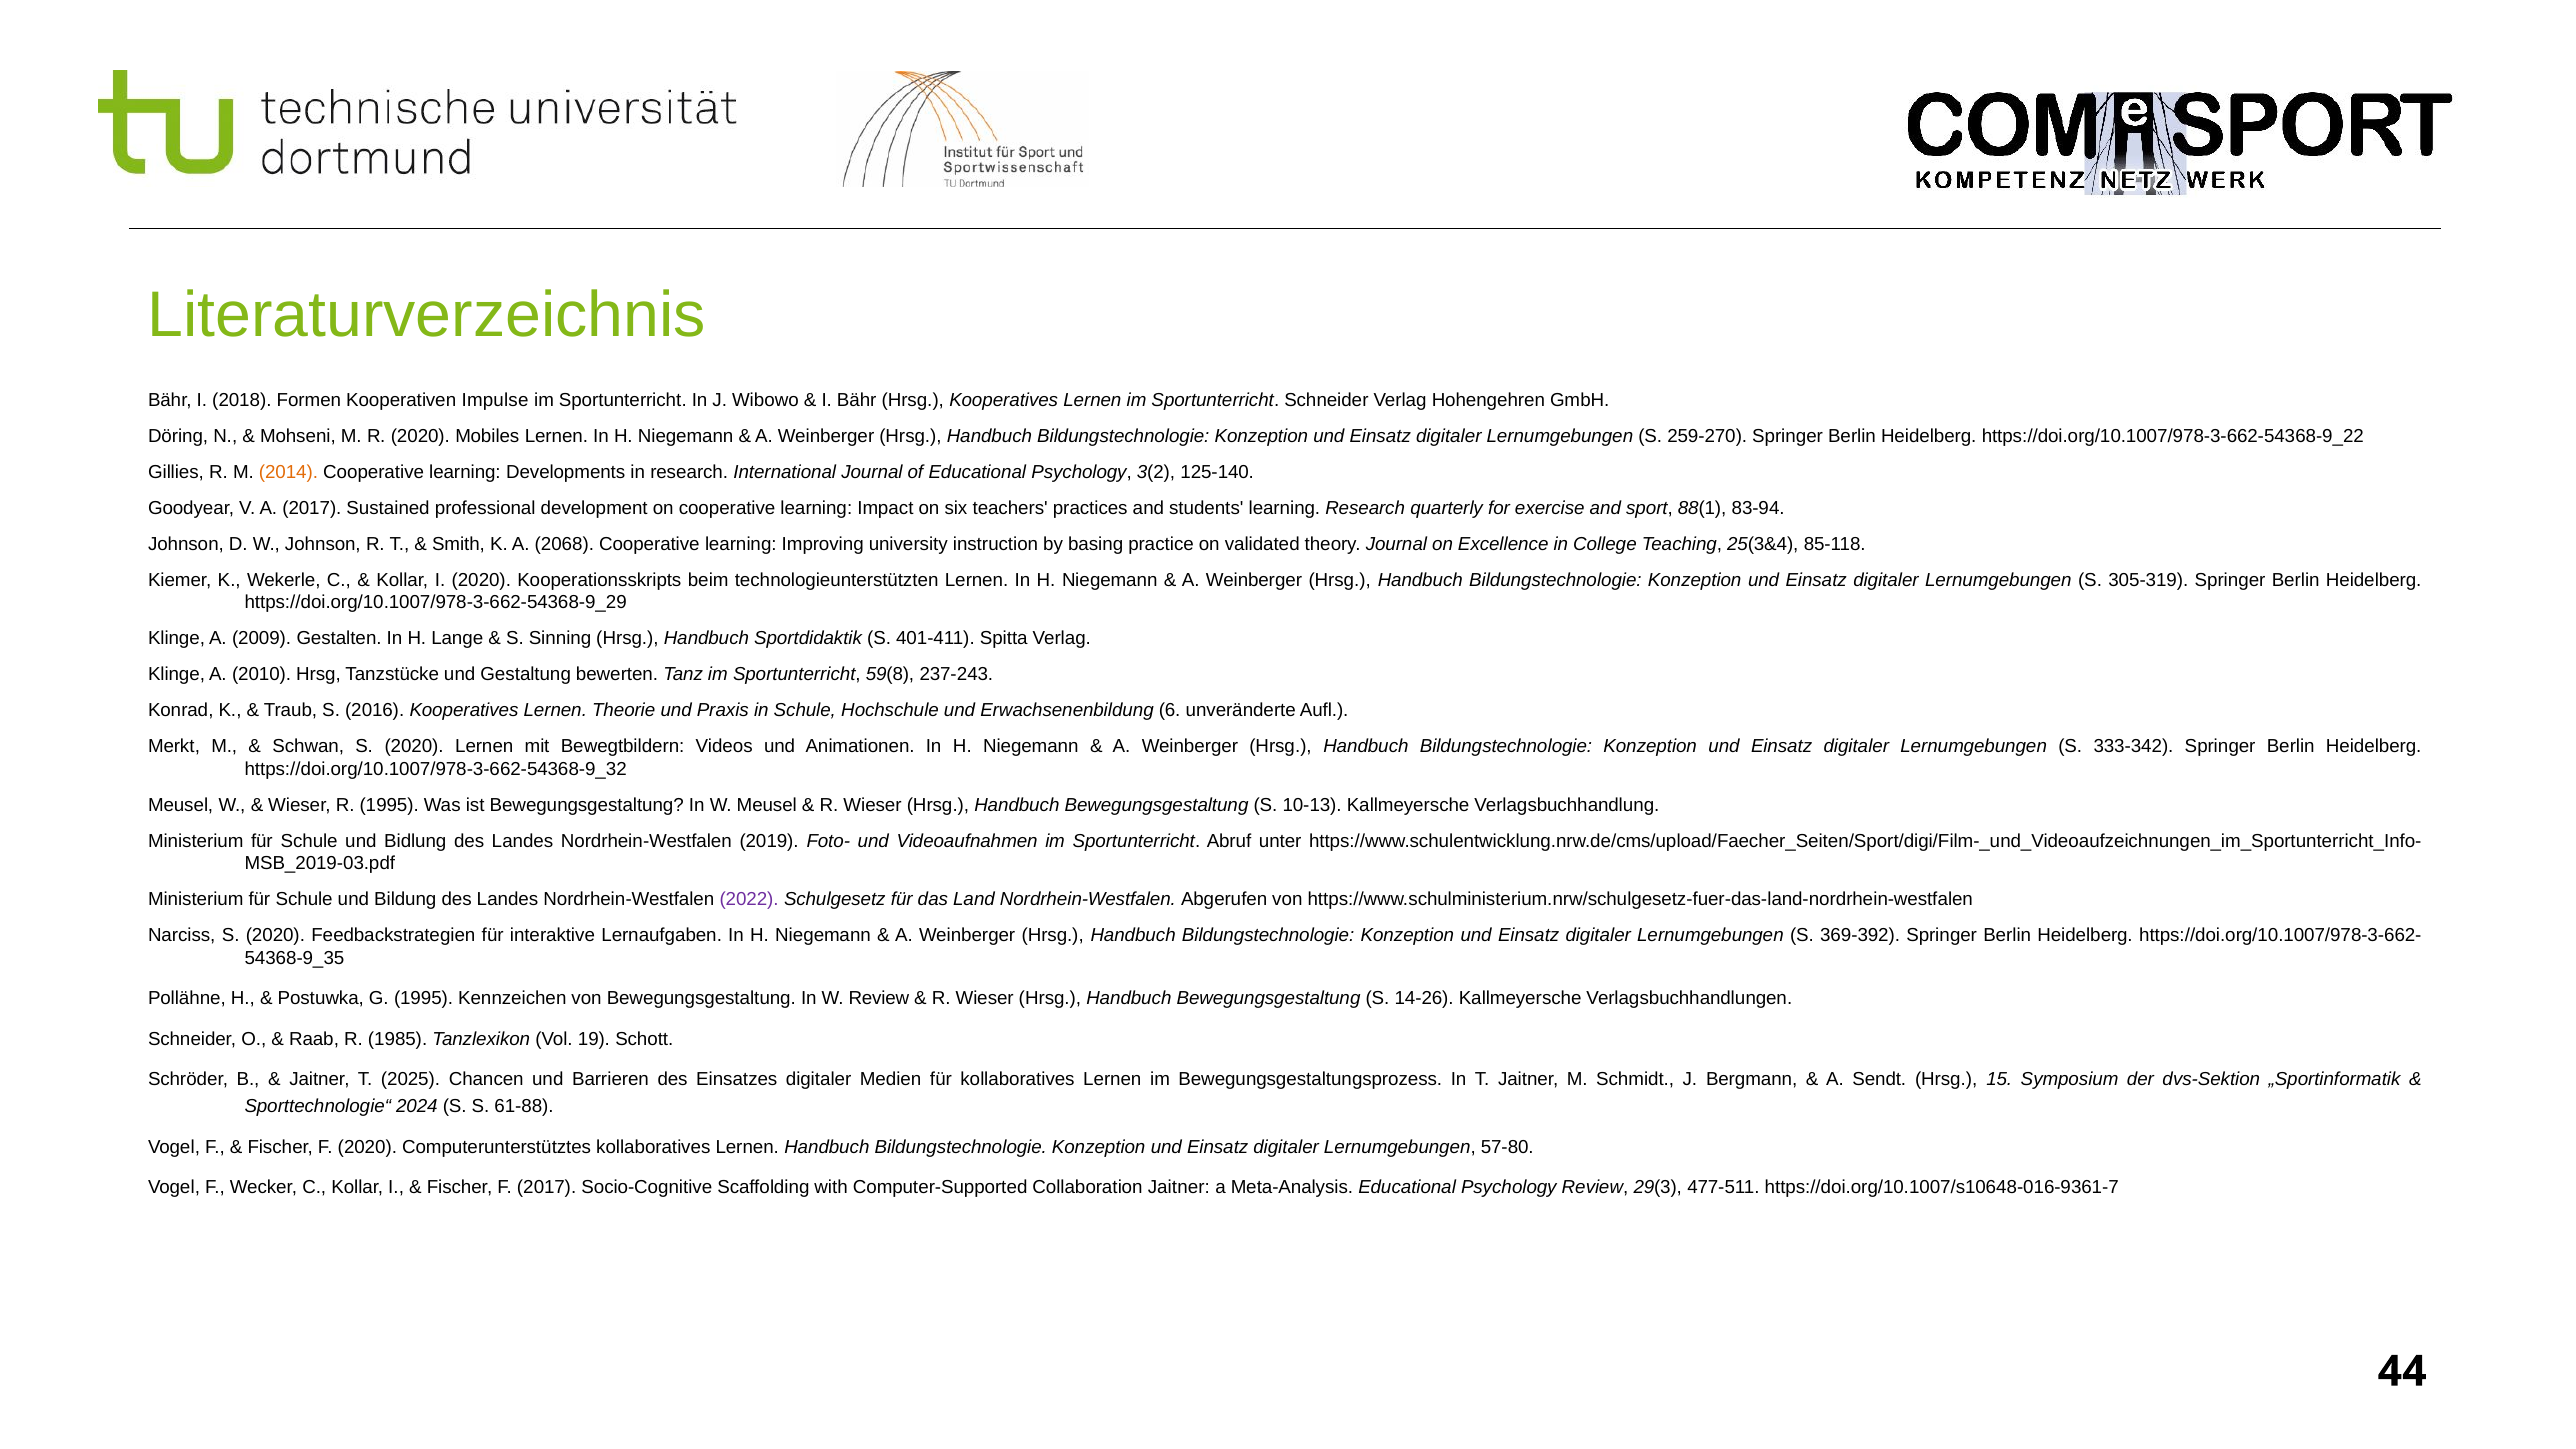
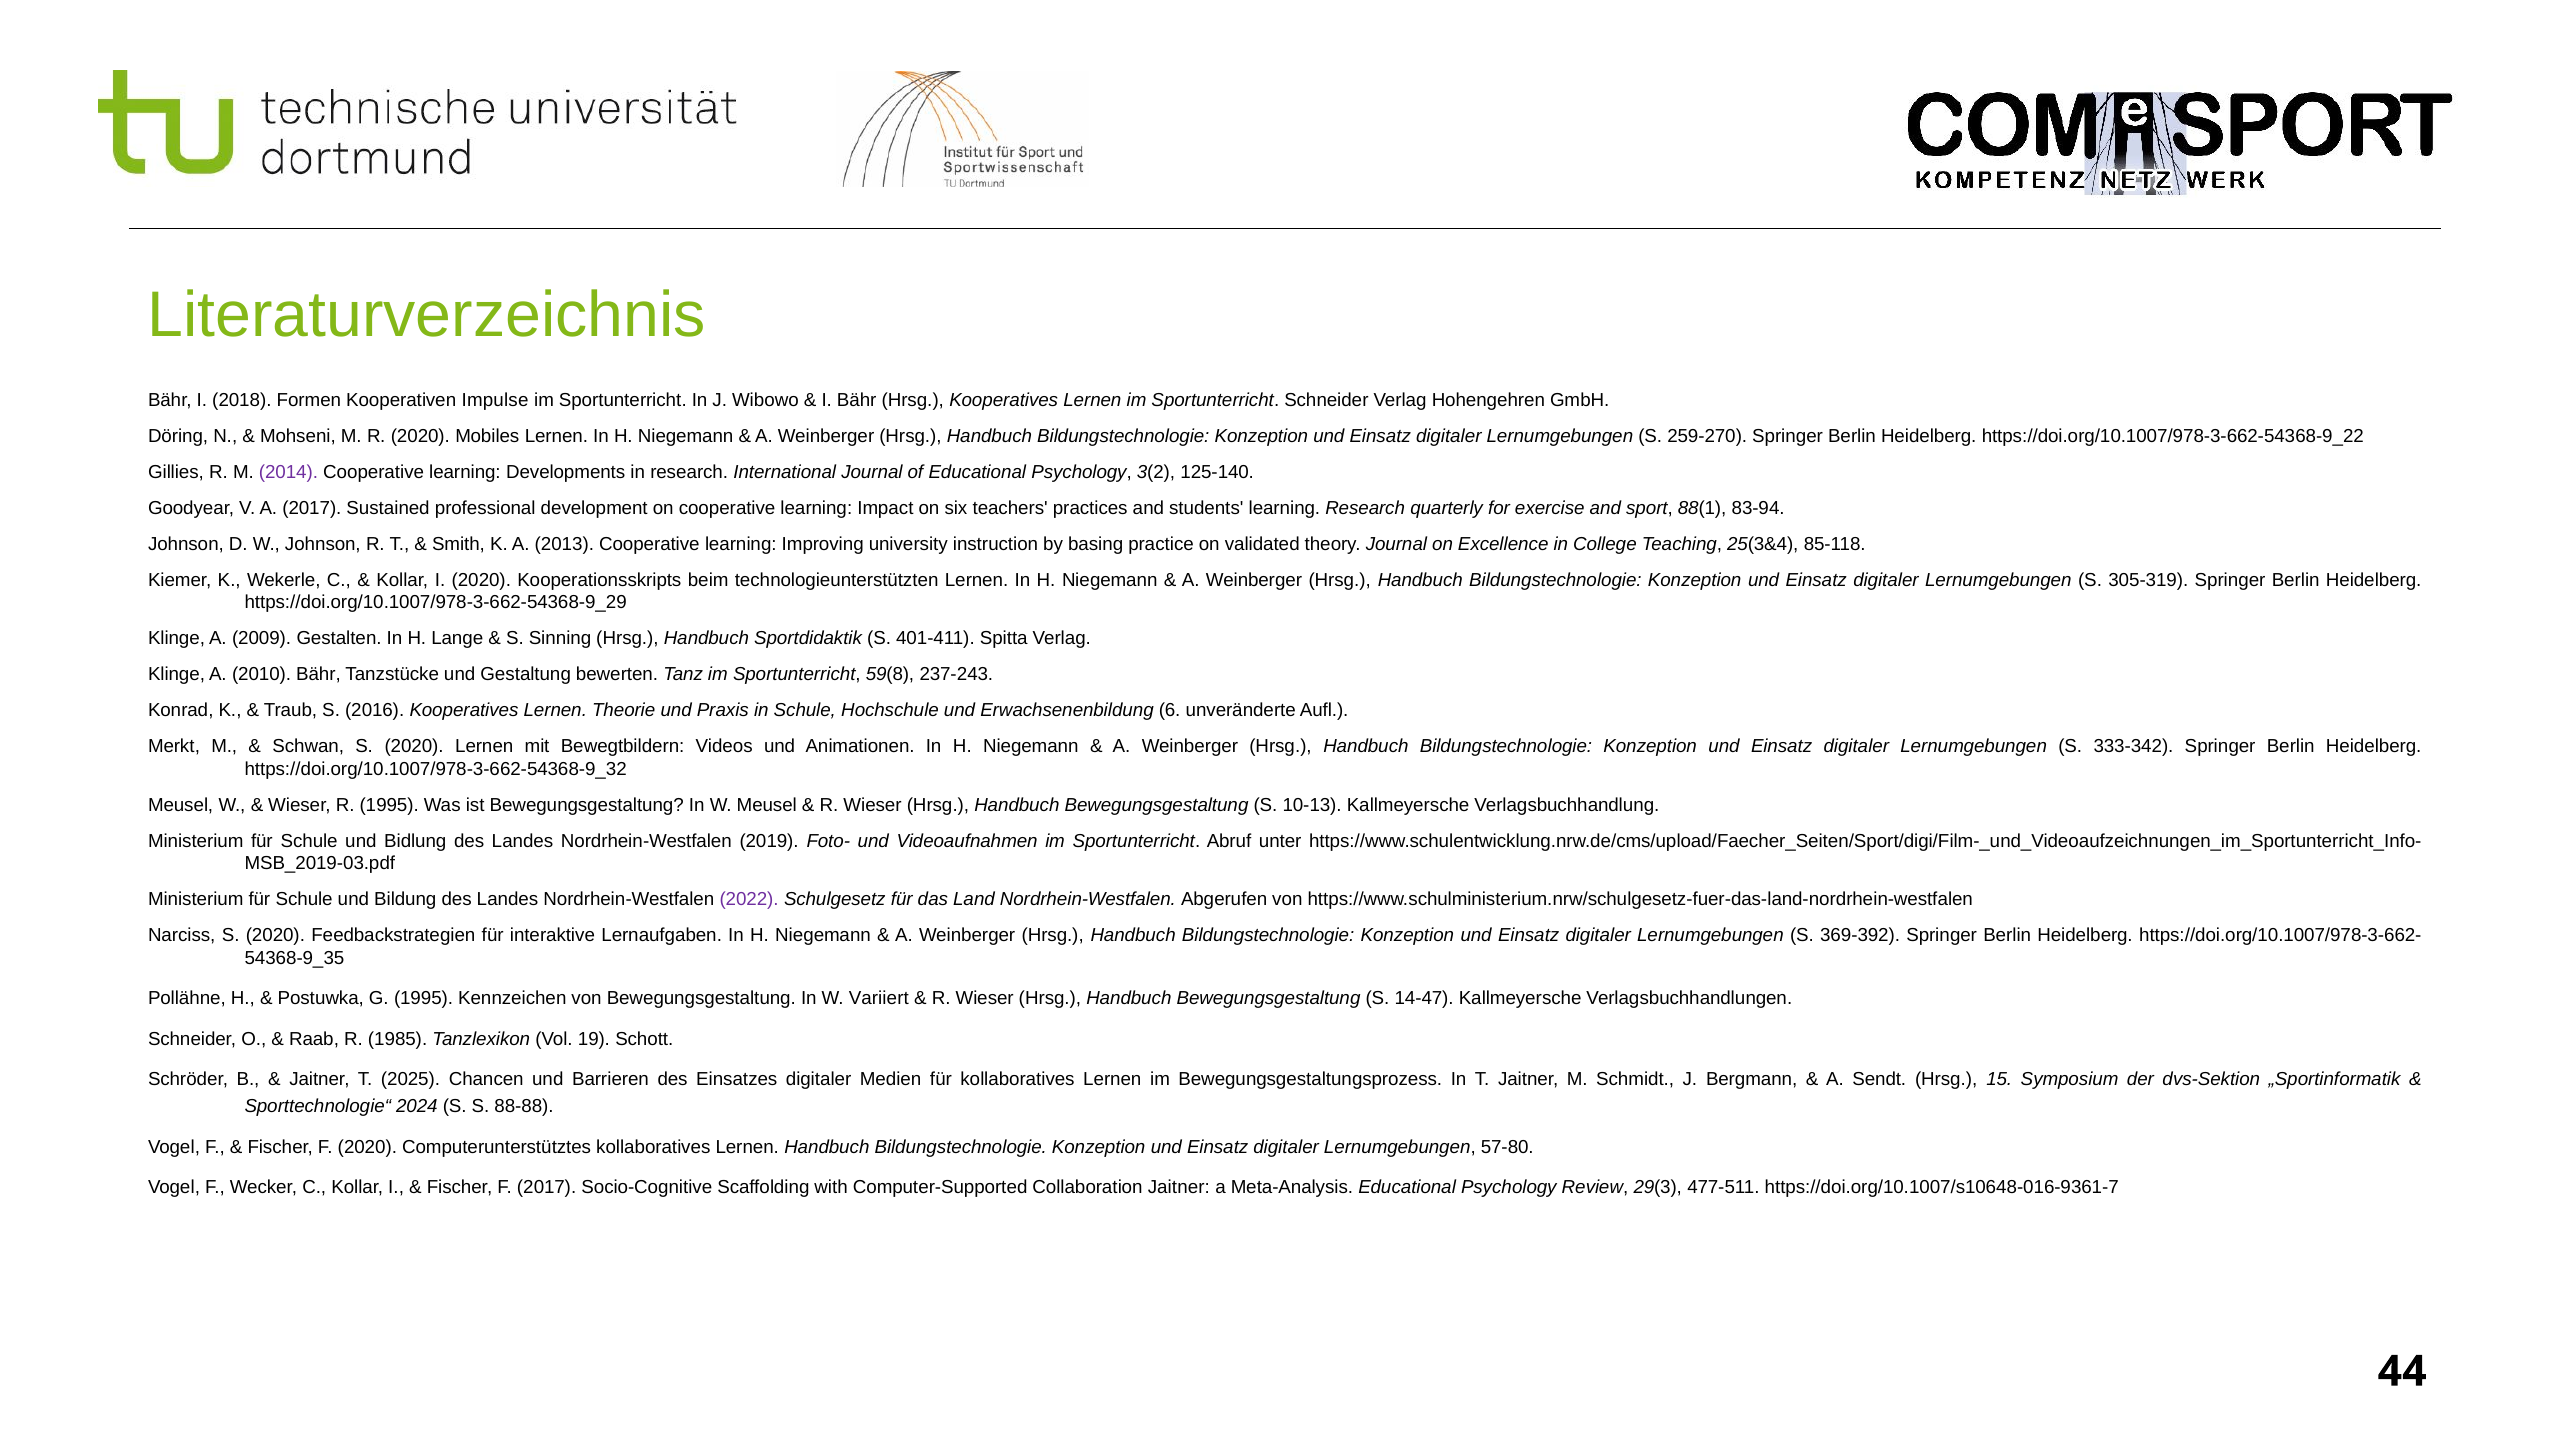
2014 colour: orange -> purple (288, 472)
2068: 2068 -> 2013 (564, 544)
2010 Hrsg: Hrsg -> Bähr (318, 675)
W Review: Review -> Variiert (879, 999)
14-26: 14-26 -> 14-47 (1424, 999)
61-88: 61-88 -> 88-88 (524, 1106)
